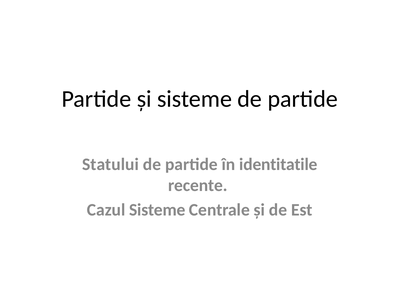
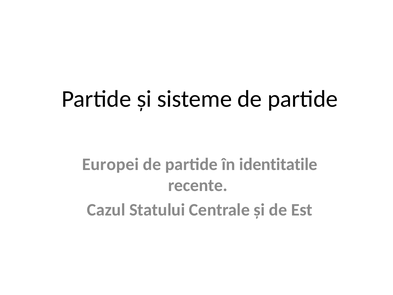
Statului: Statului -> Europei (110, 164)
Cazul Sisteme: Sisteme -> Statului (157, 210)
